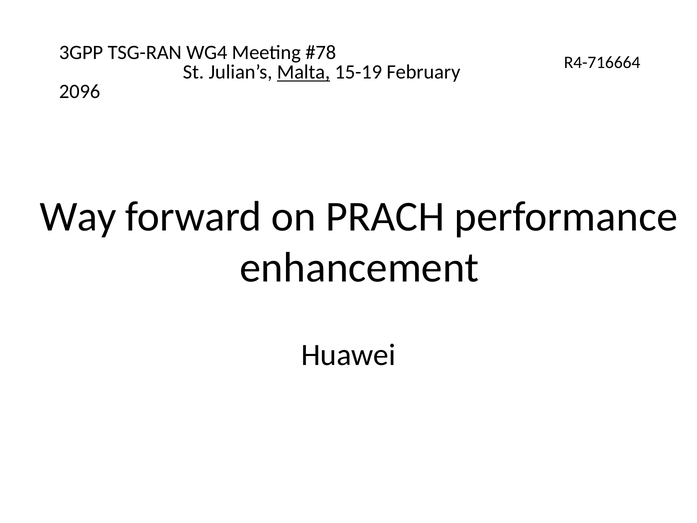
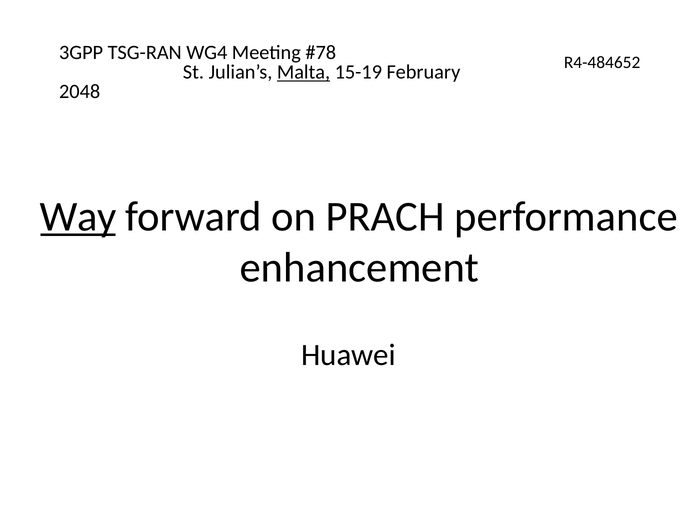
R4-716664: R4-716664 -> R4-484652 (602, 62)
2096: 2096 -> 2048 (80, 92)
Way underline: none -> present (78, 216)
